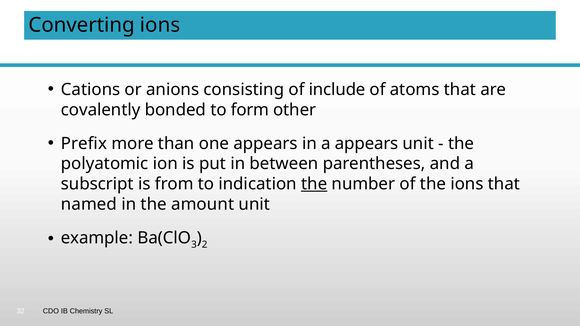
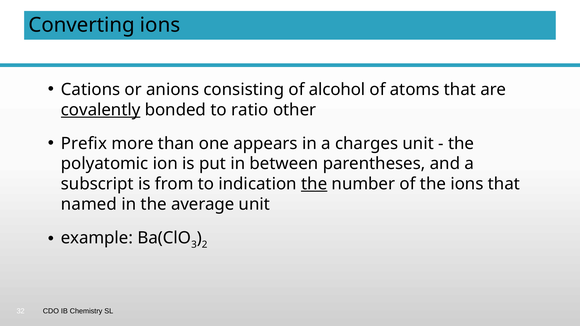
include: include -> alcohol (337, 90)
covalently underline: none -> present (101, 110)
form: form -> ratio (250, 110)
a appears: appears -> charges (367, 144)
amount: amount -> average (203, 204)
